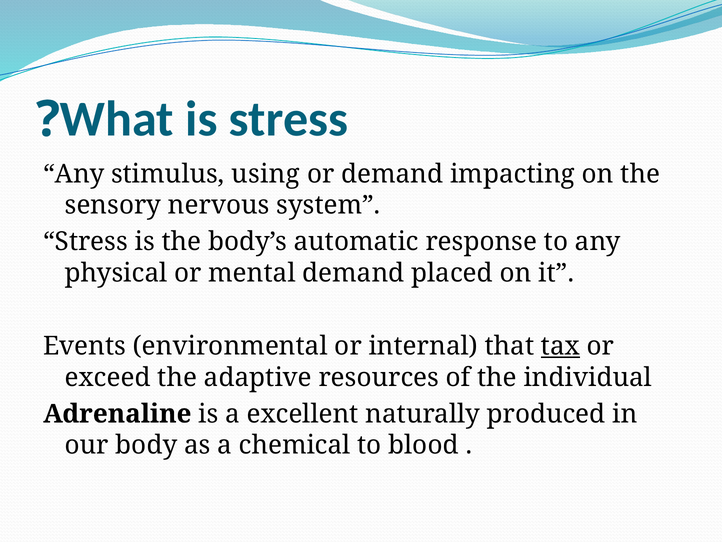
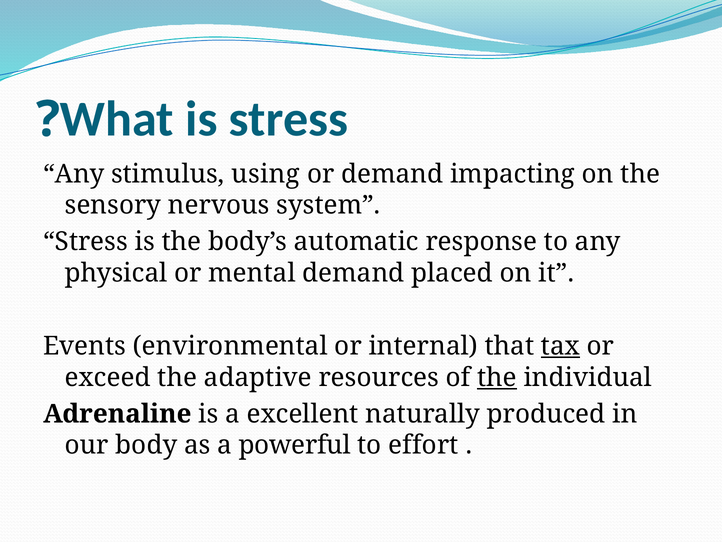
the underline: none -> present (497, 377)
chemical: chemical -> powerful (295, 445)
blood: blood -> effort (423, 445)
